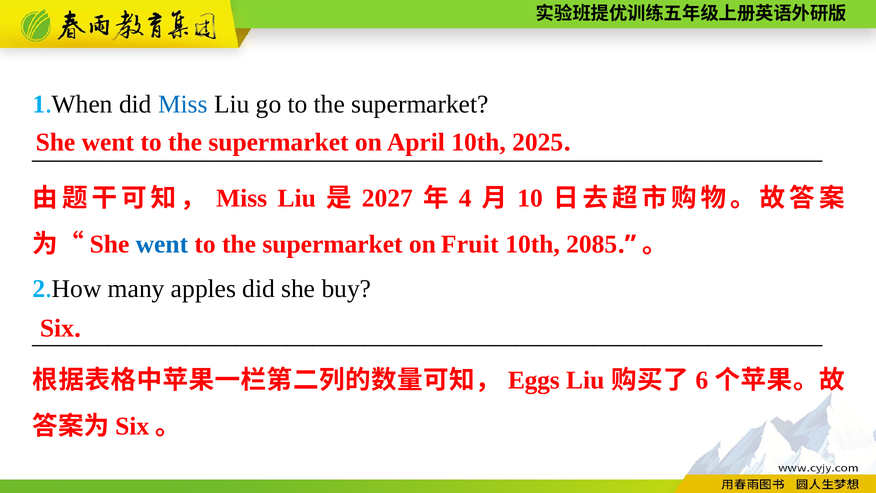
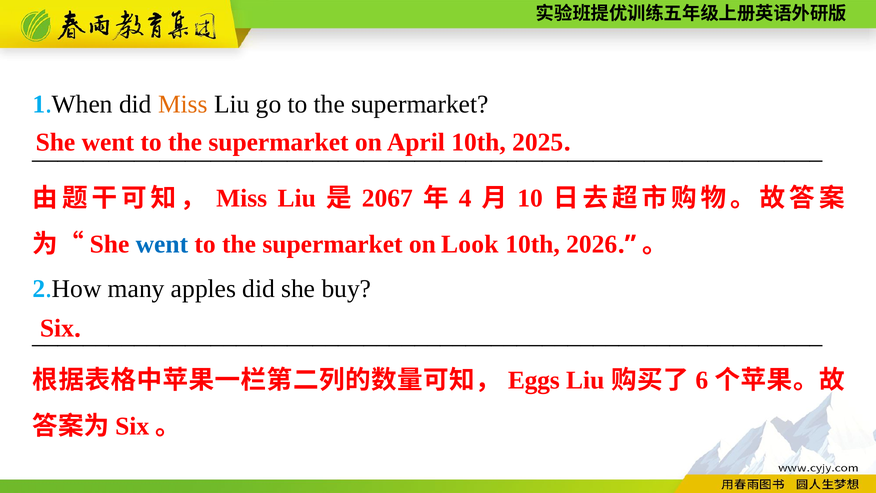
Miss colour: blue -> orange (183, 104)
2027: 2027 -> 2067 (387, 198)
Fruit: Fruit -> Look (470, 244)
2085: 2085 -> 2026 (592, 244)
